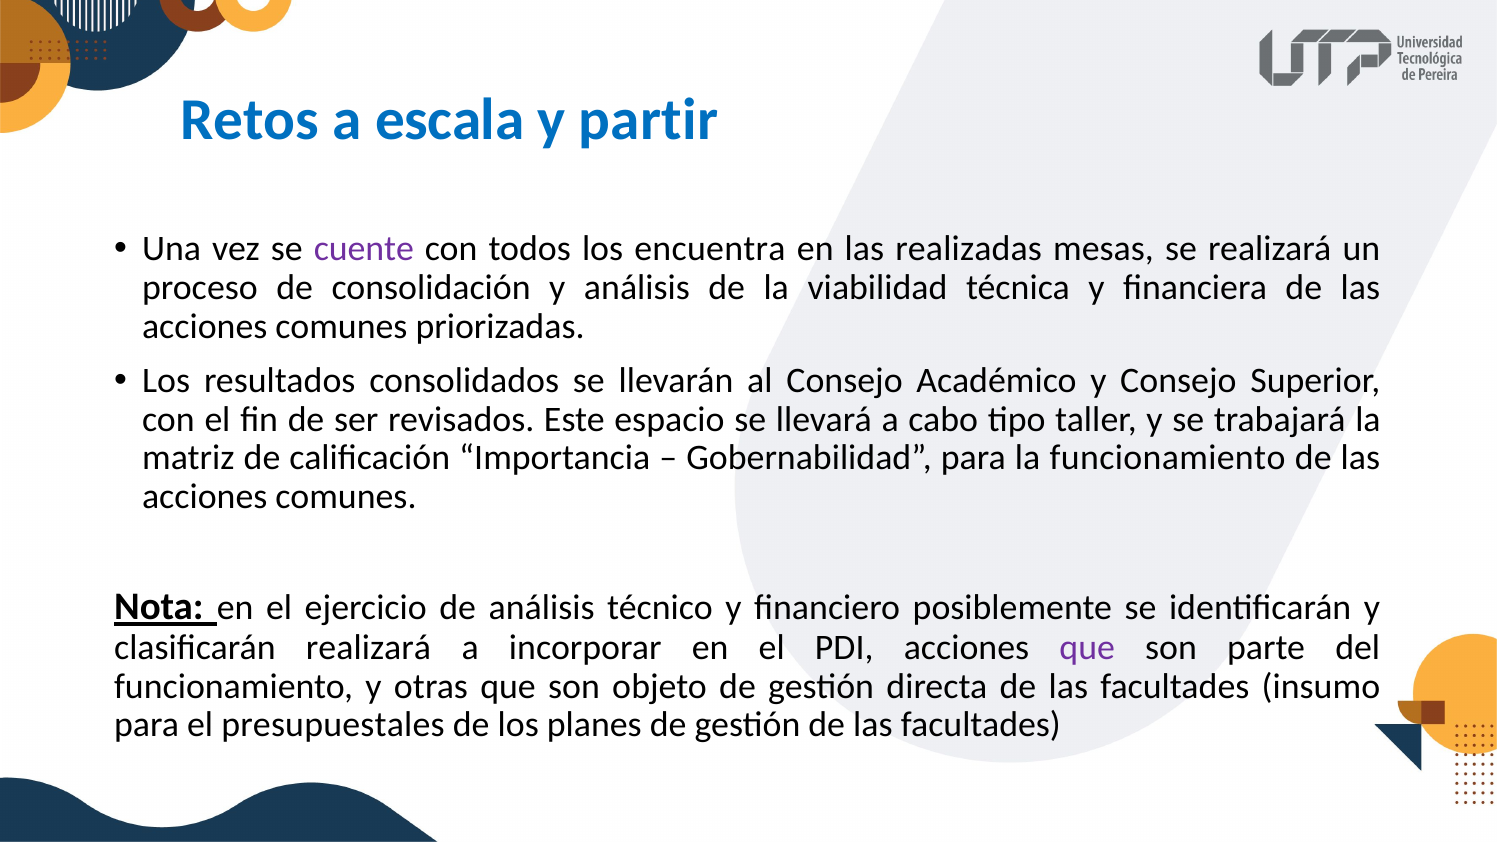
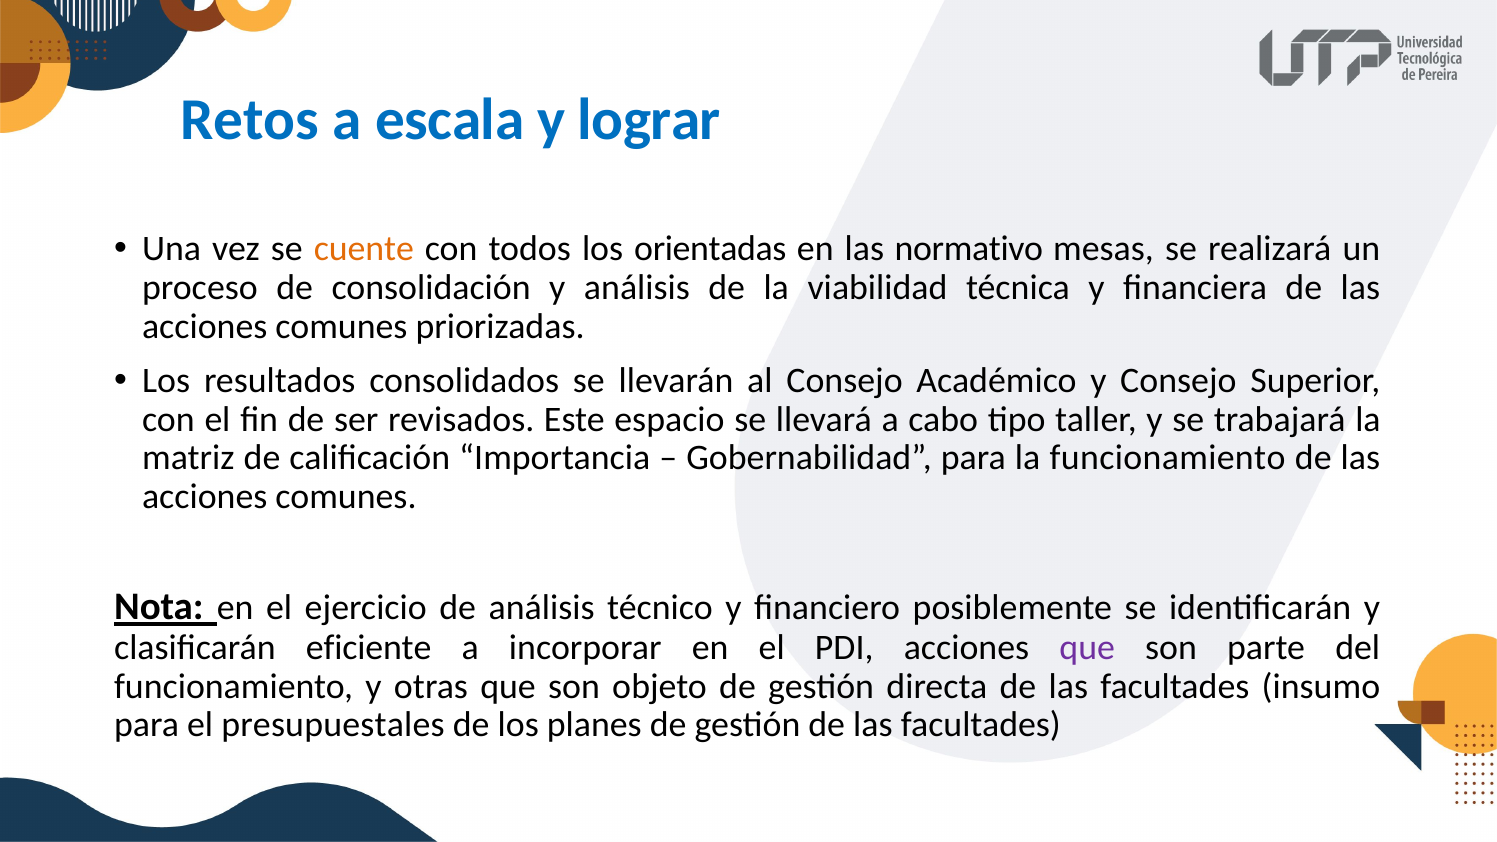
partir: partir -> lograr (649, 120)
cuente colour: purple -> orange (364, 249)
encuentra: encuentra -> orientadas (710, 249)
realizadas: realizadas -> normativo (969, 249)
clasificarán realizará: realizará -> eficiente (369, 648)
